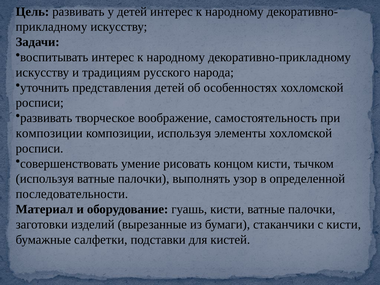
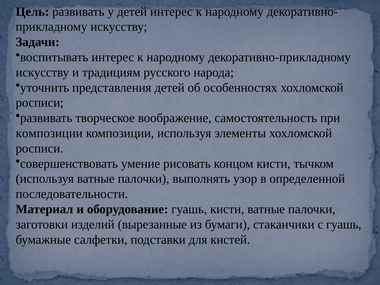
с кисти: кисти -> гуашь (344, 224)
